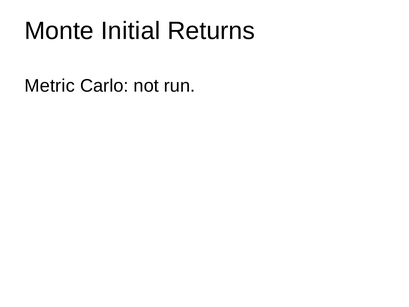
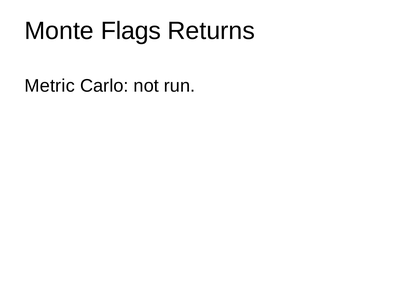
Initial: Initial -> Flags (131, 31)
